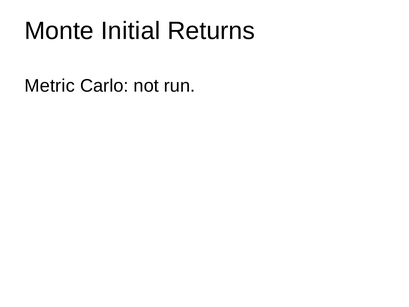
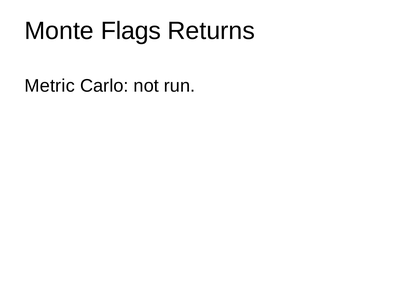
Initial: Initial -> Flags (131, 31)
